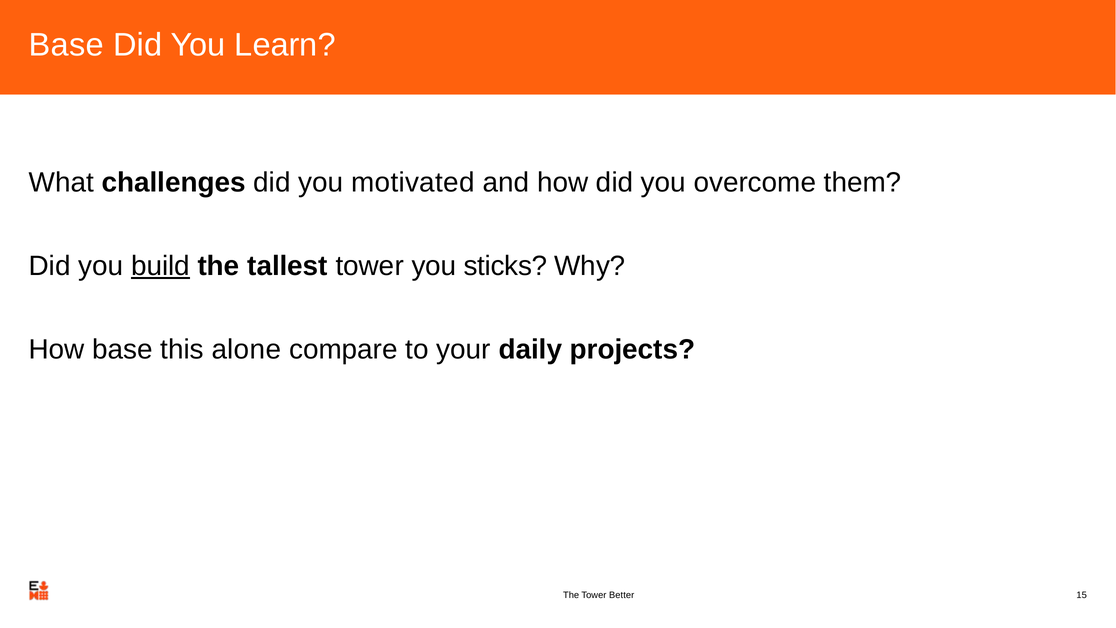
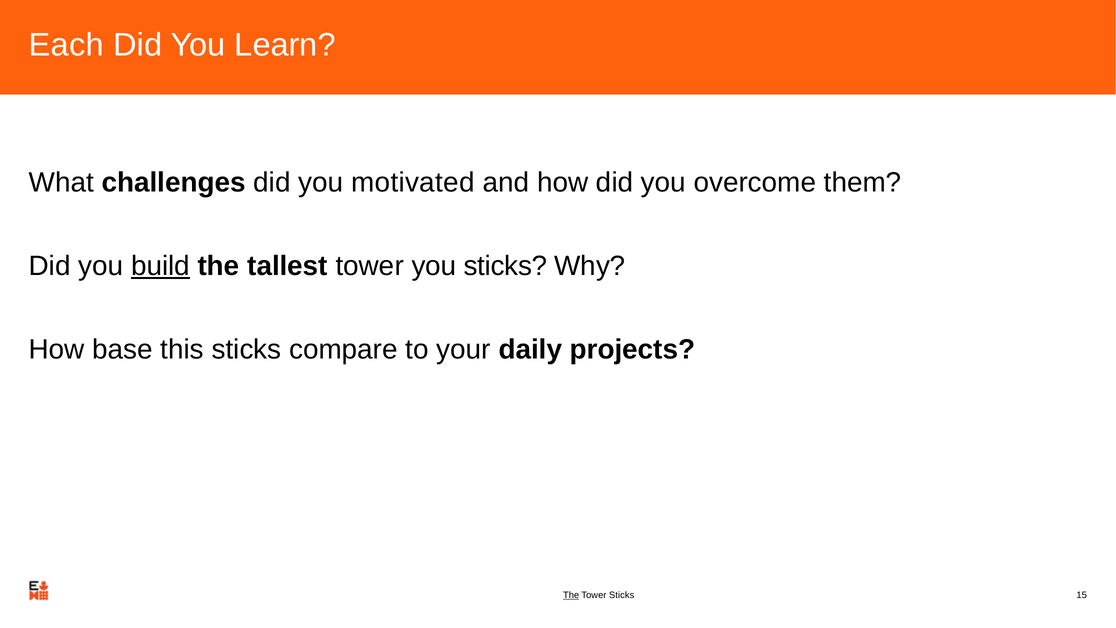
Base: Base -> Each (67, 45)
this alone: alone -> sticks (246, 349)
The underline: none -> present (571, 595)
Tower Better: Better -> Sticks (622, 595)
